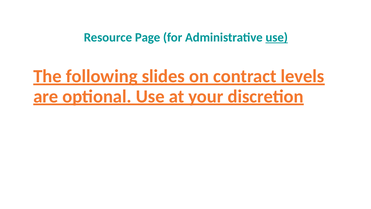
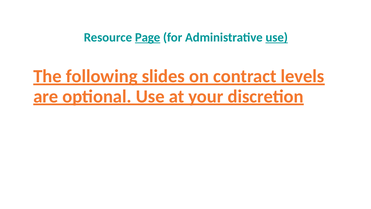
Page underline: none -> present (148, 37)
